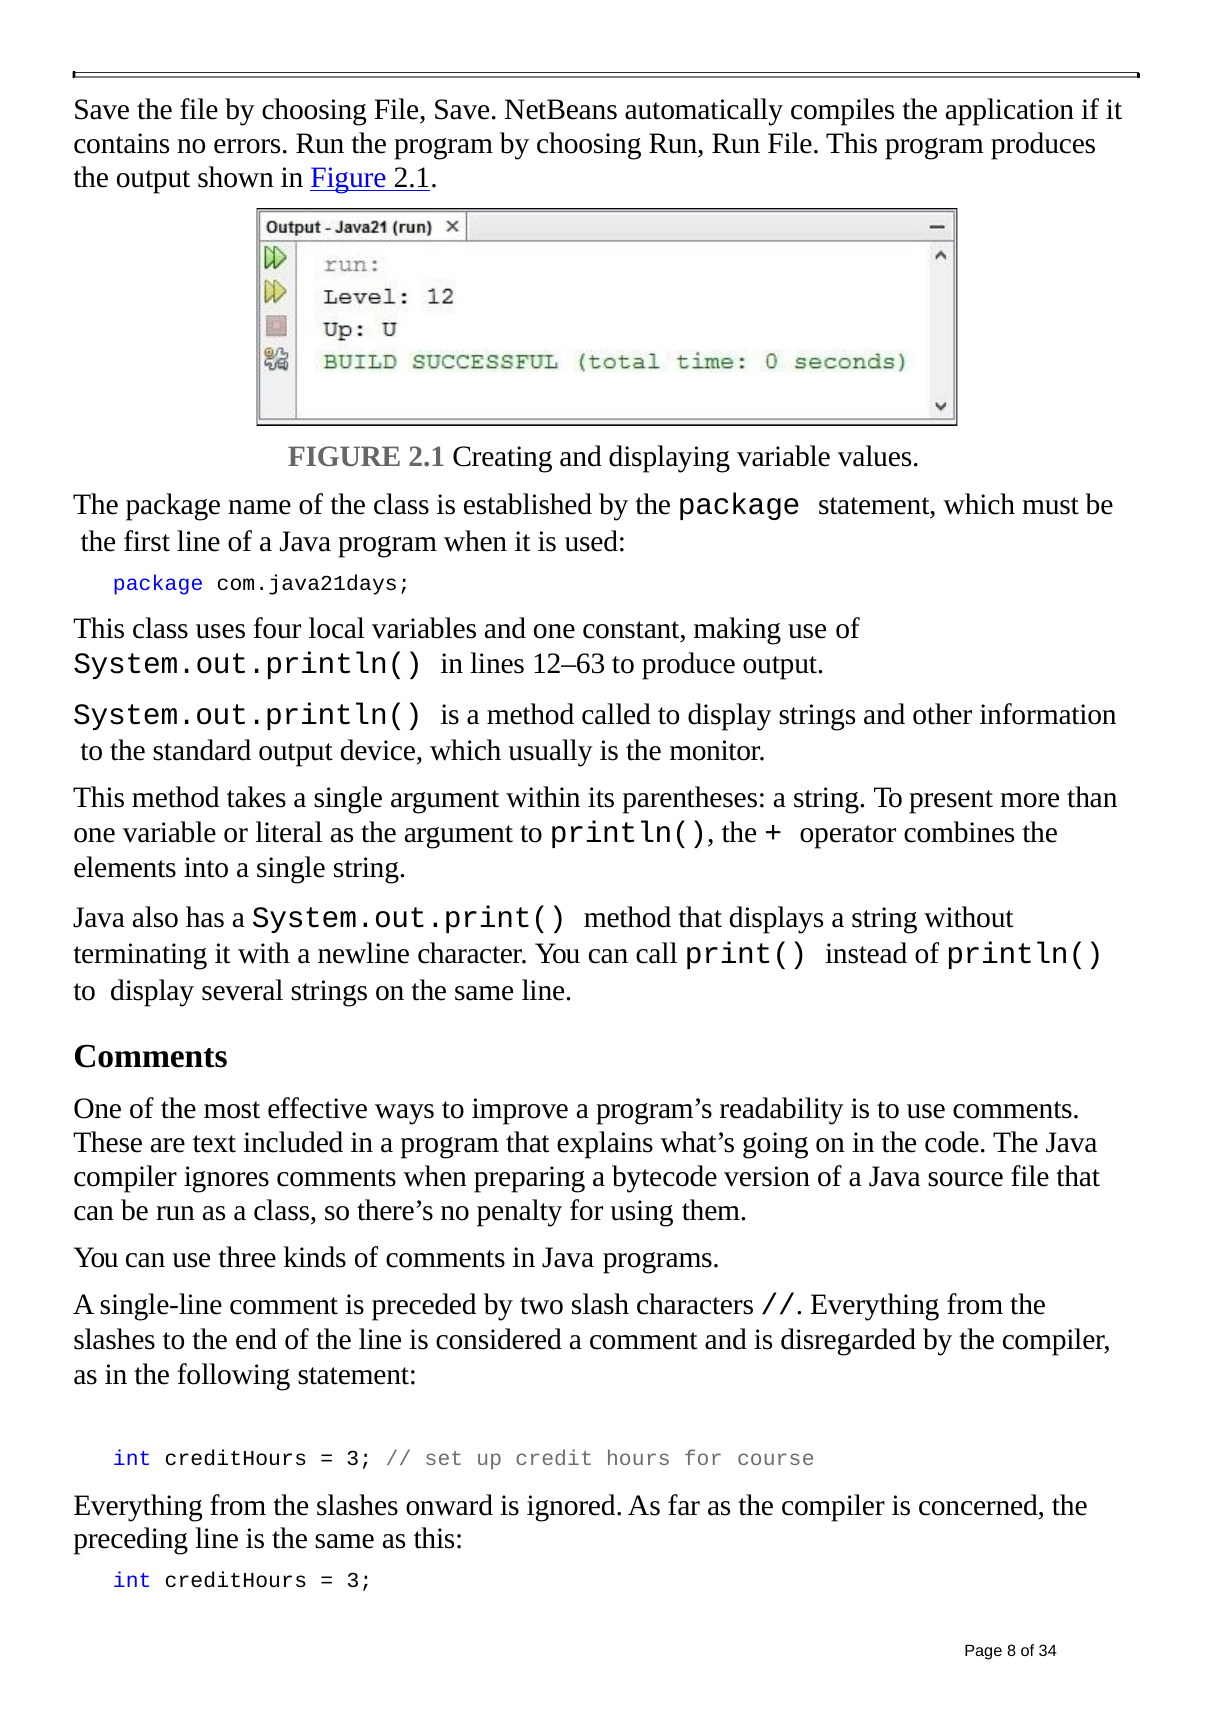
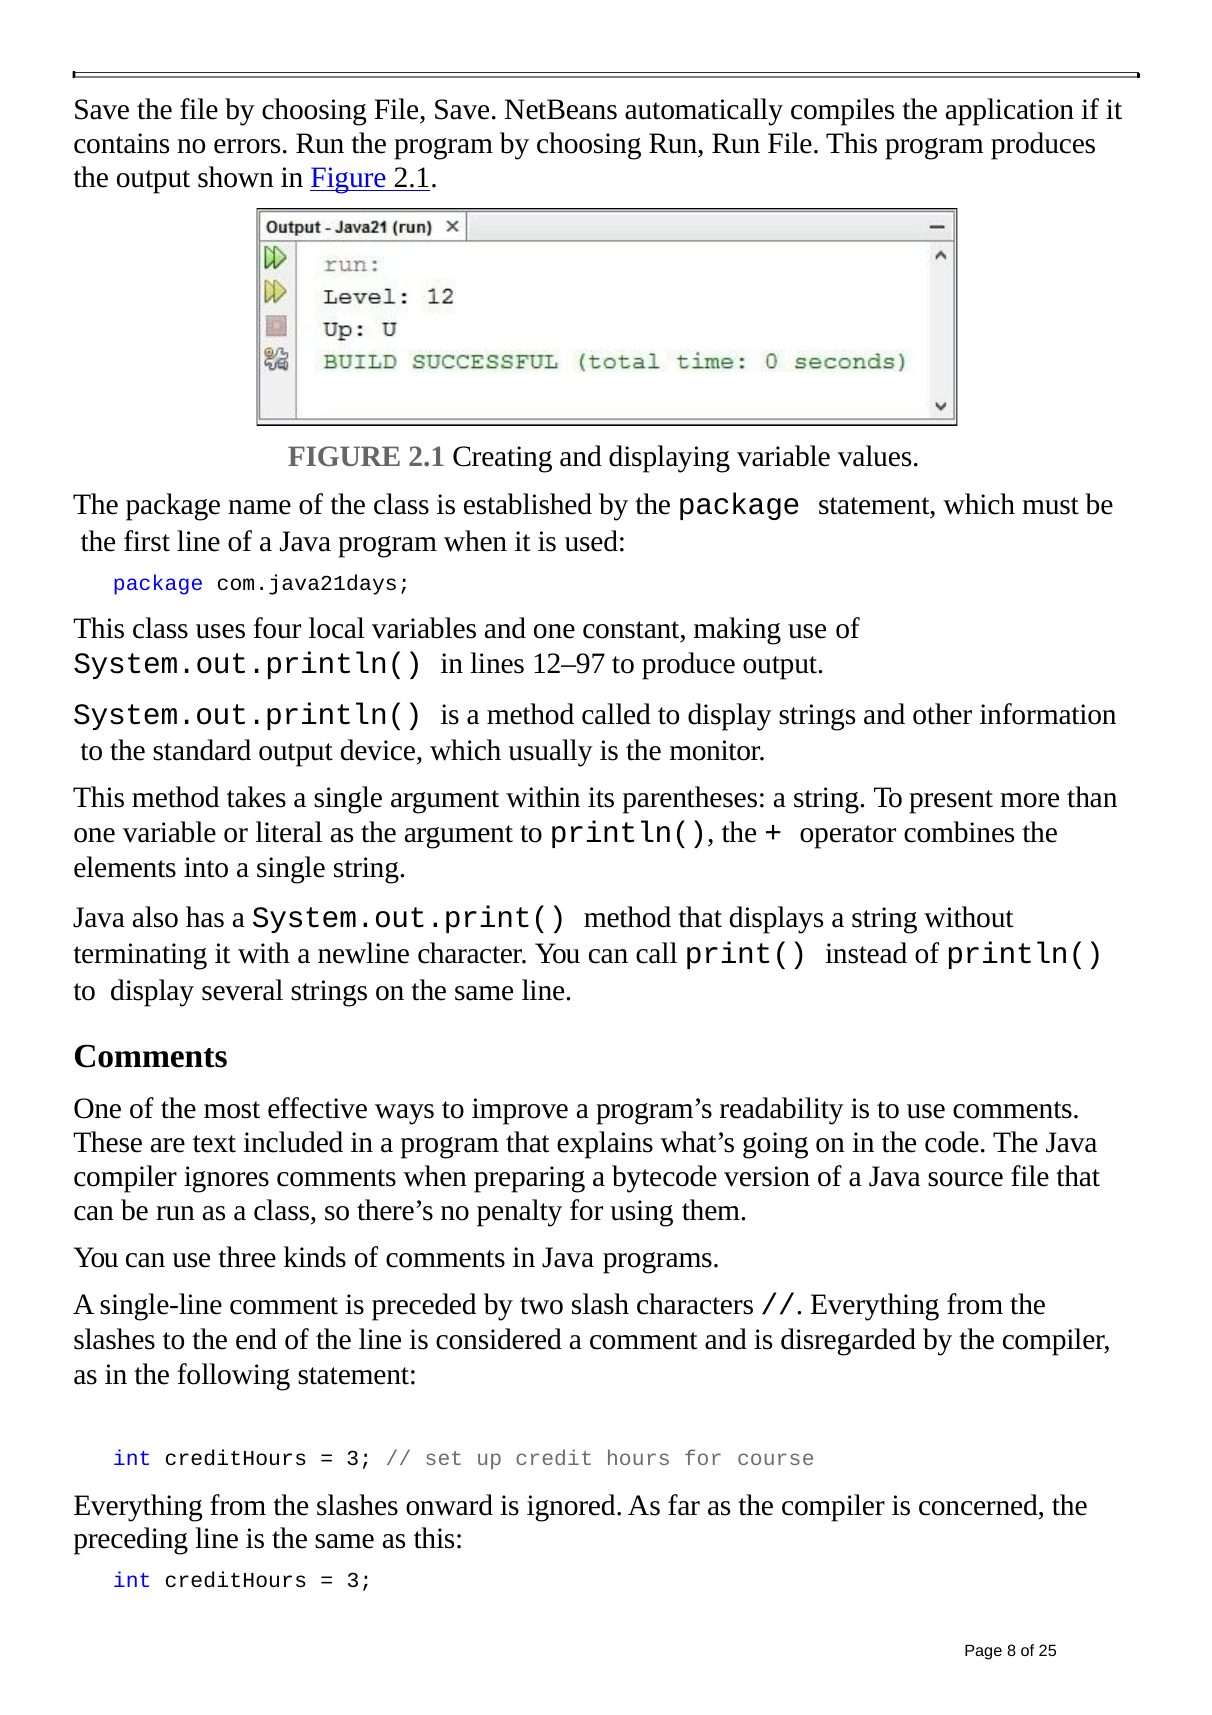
12–63: 12–63 -> 12–97 (569, 663)
34: 34 -> 25 (1048, 1651)
